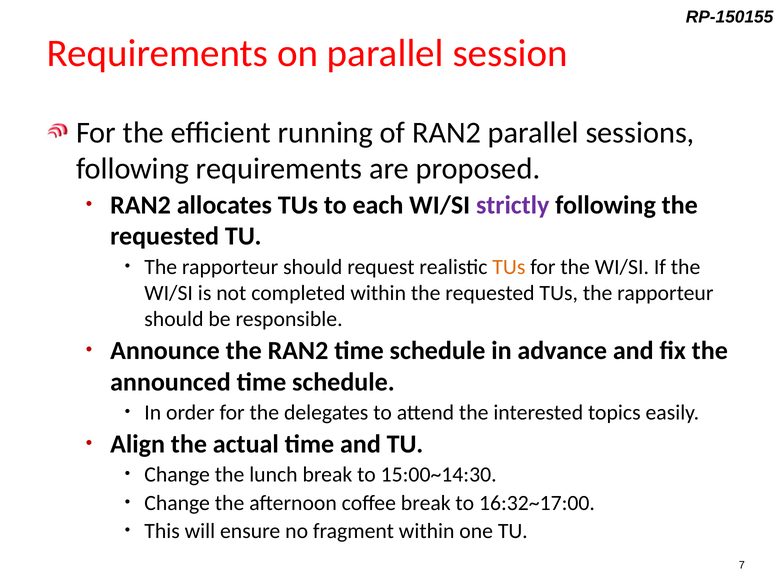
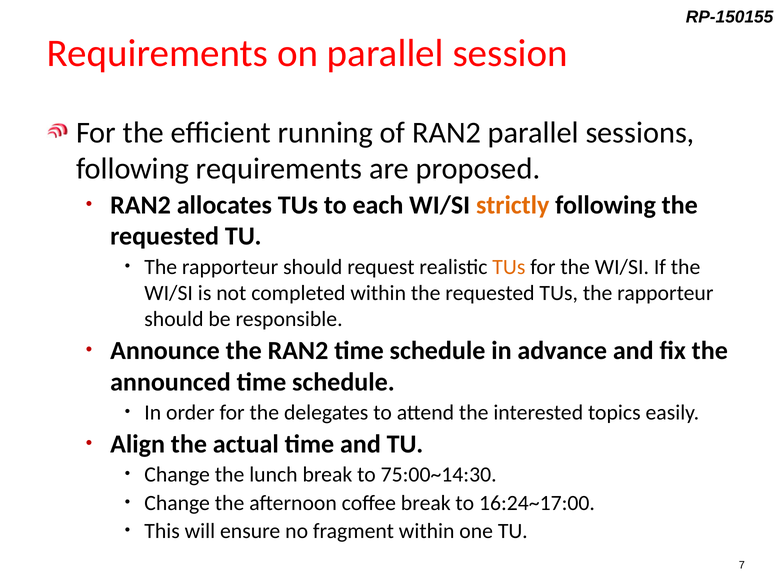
strictly colour: purple -> orange (513, 205)
15:00~14:30: 15:00~14:30 -> 75:00~14:30 (439, 474)
16:32~17:00: 16:32~17:00 -> 16:24~17:00 (537, 503)
